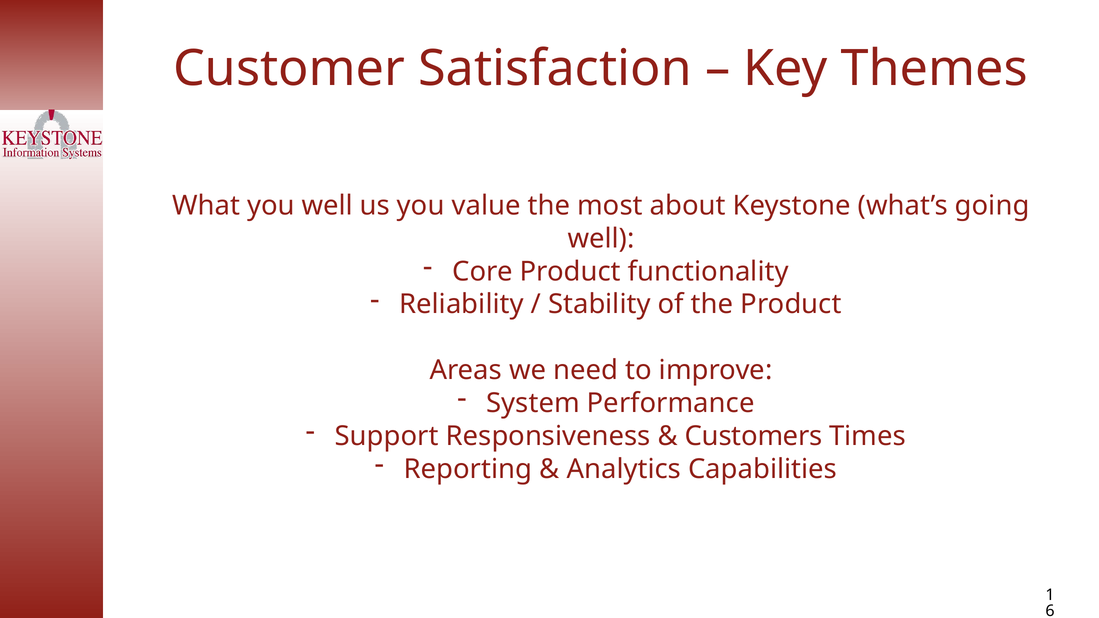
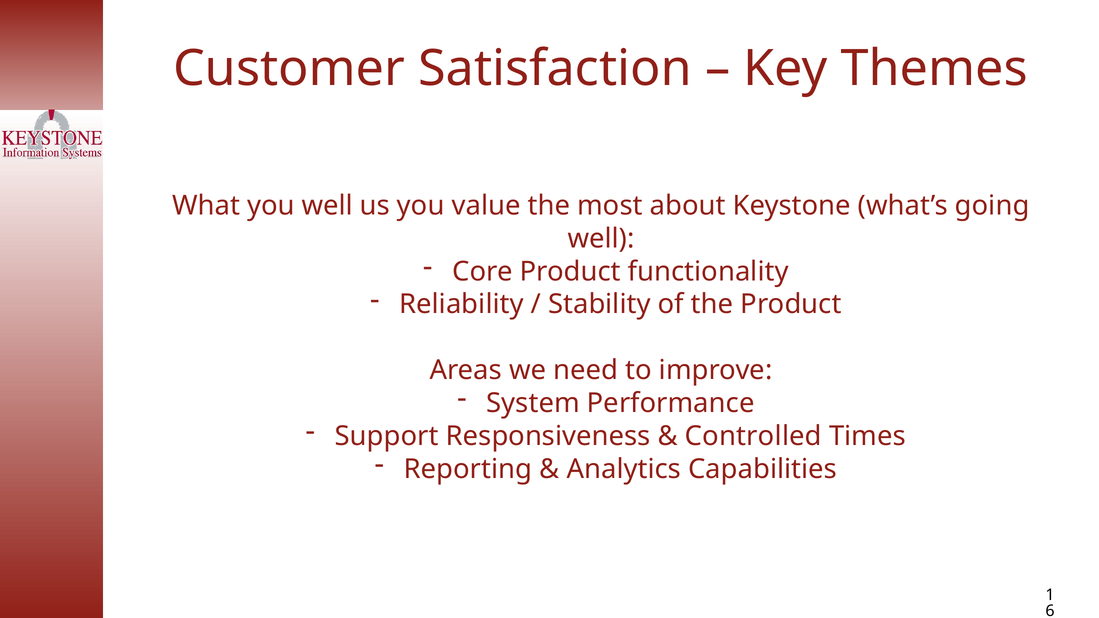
Customers: Customers -> Controlled (753, 436)
